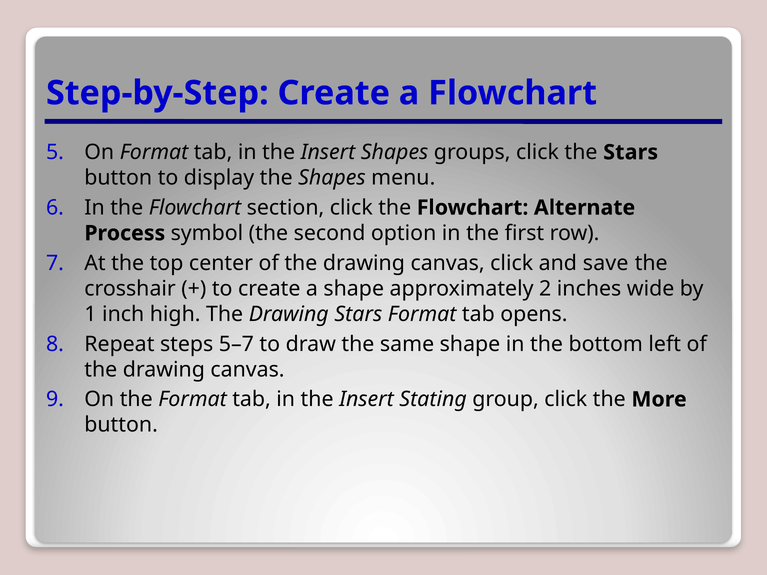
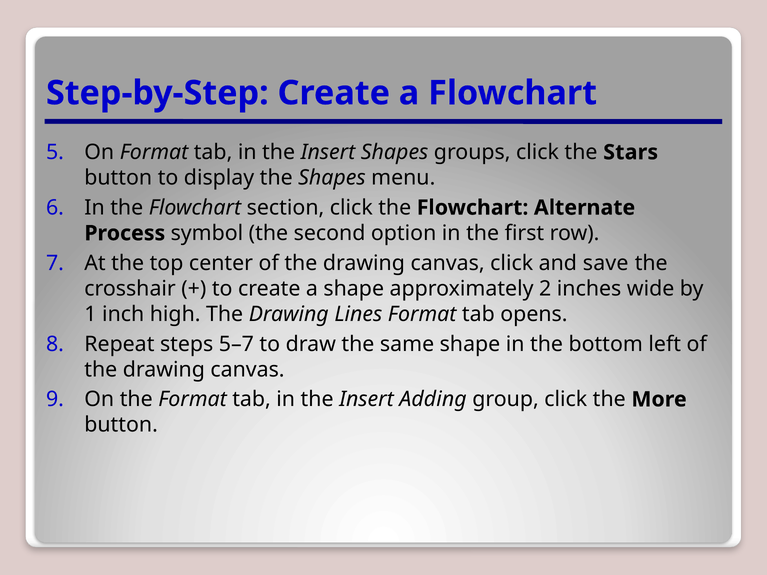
Drawing Stars: Stars -> Lines (358, 314)
Stating: Stating -> Adding (433, 400)
